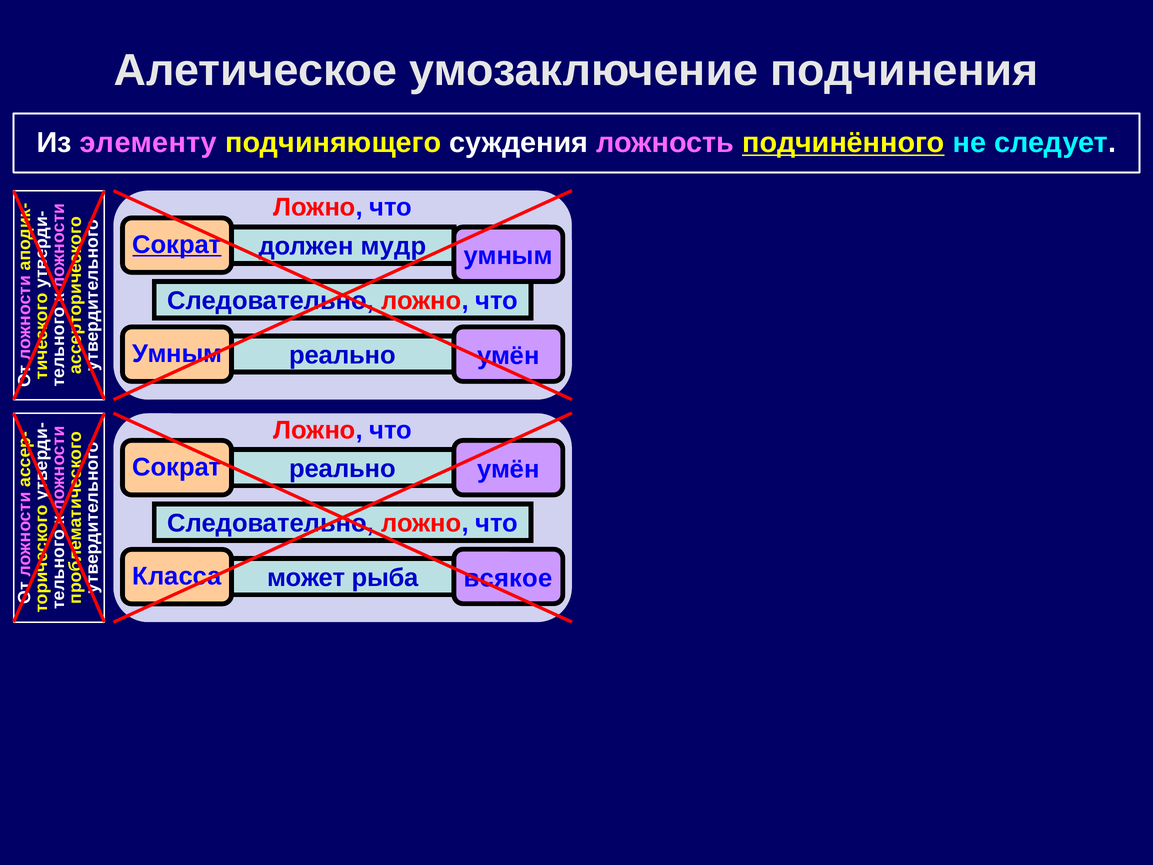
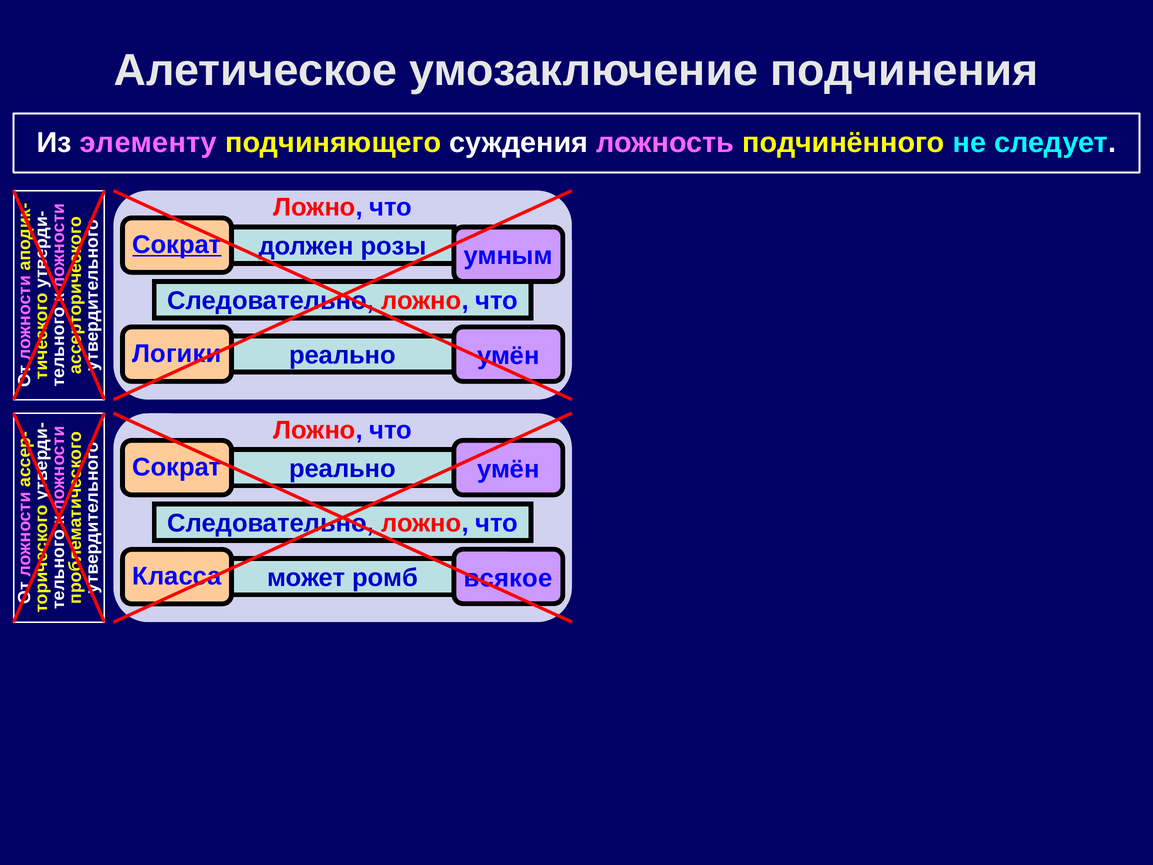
подчинённого underline: present -> none (843, 143)
мудр: мудр -> розы (393, 246)
Умным: Умным -> Логики (177, 354)
рыба: рыба -> ромб (385, 578)
